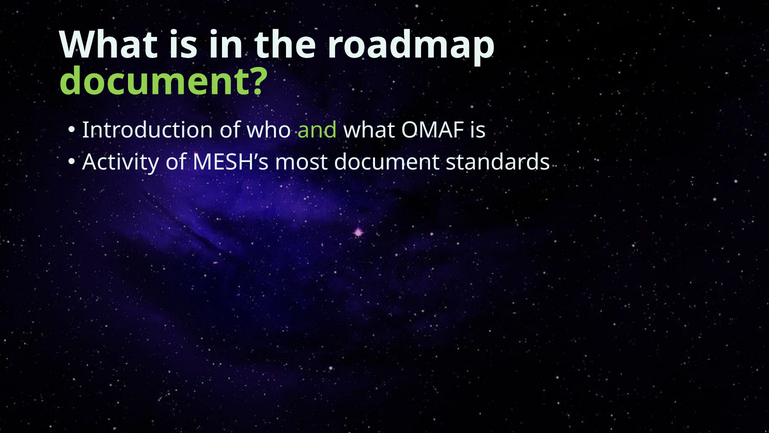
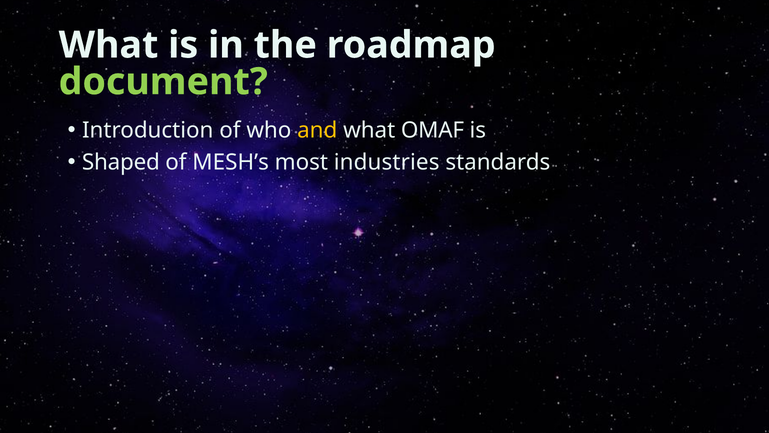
and colour: light green -> yellow (317, 130)
Activity: Activity -> Shaped (121, 162)
most document: document -> industries (387, 162)
